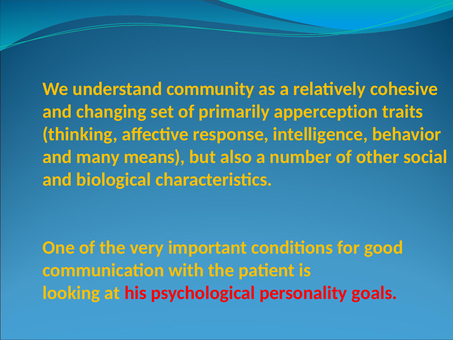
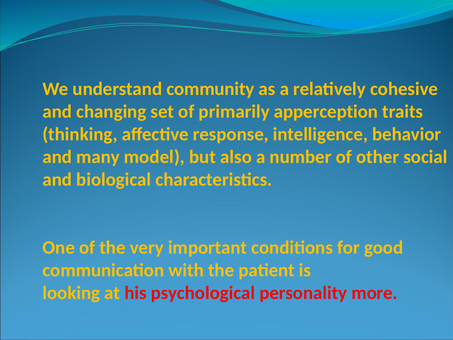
means: means -> model (154, 157)
goals: goals -> more (375, 293)
